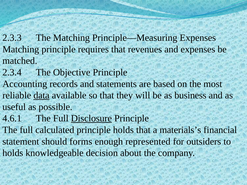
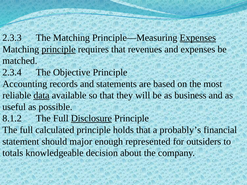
Expenses underline: none -> present (198, 38)
principle underline: none -> present (59, 49)
4.6.1: 4.6.1 -> 8.1.2 (12, 119)
materials’s: materials’s -> probably’s (180, 130)
forms: forms -> major (81, 142)
holds: holds -> totals (13, 153)
